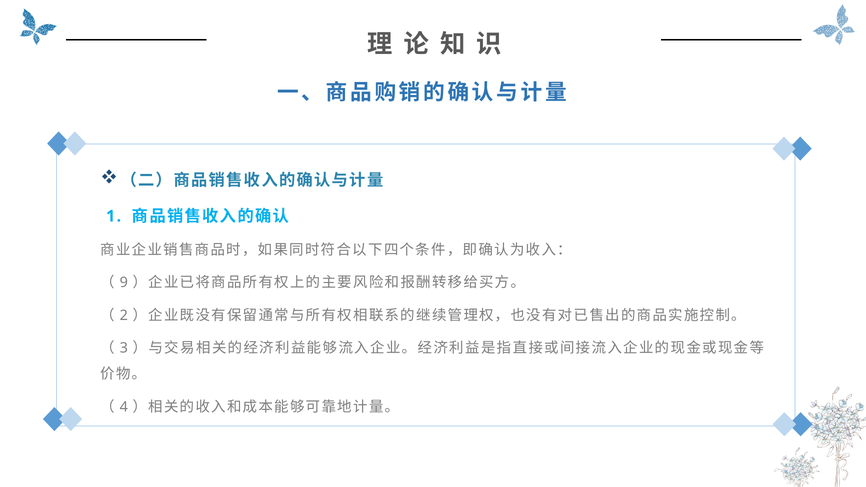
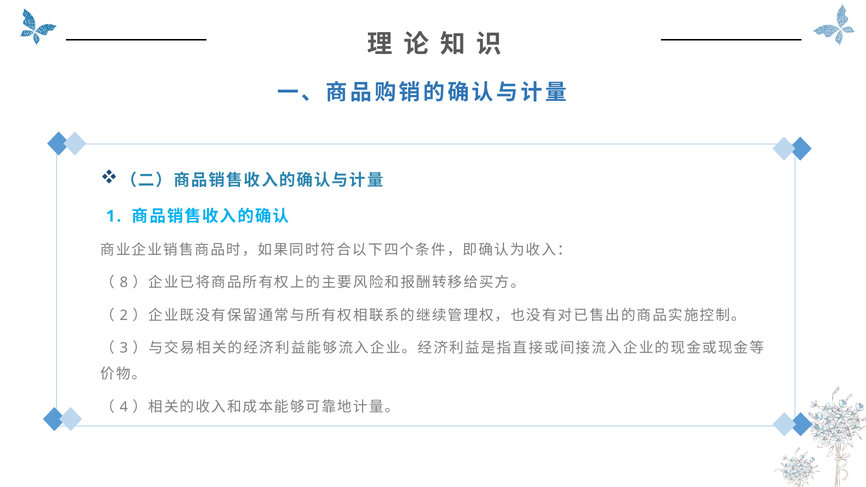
9: 9 -> 8 (124, 283)
